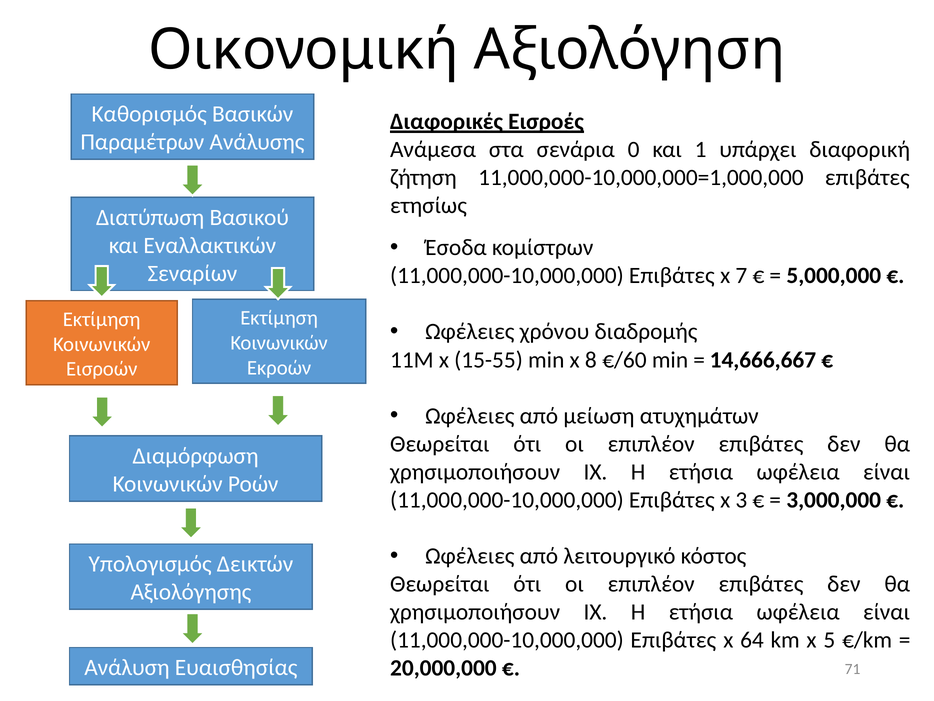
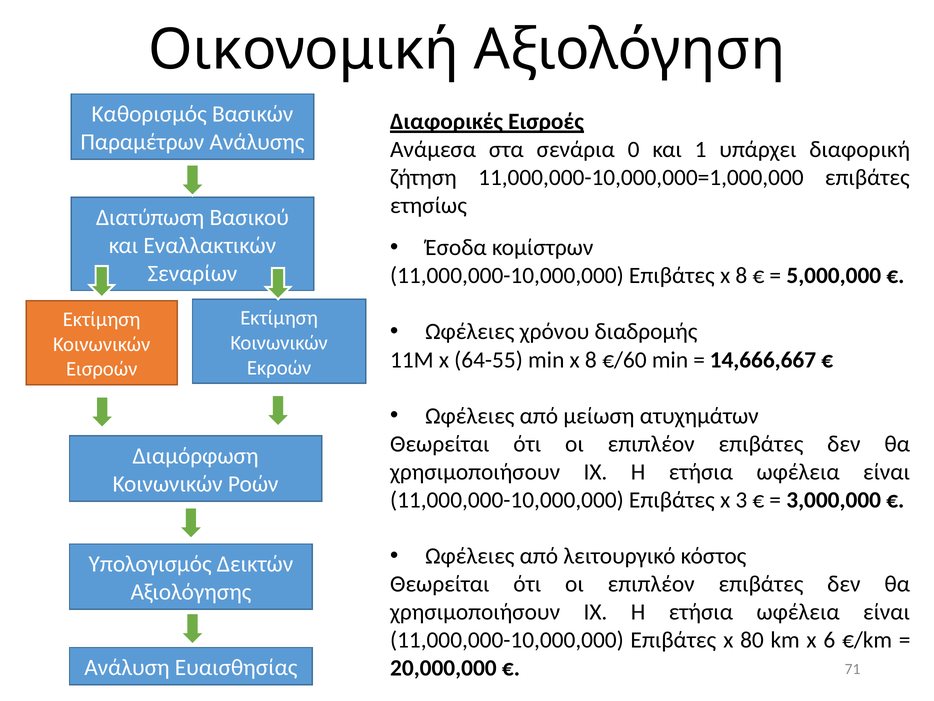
Επιβάτες x 7: 7 -> 8 (741, 276)
15-55: 15-55 -> 64-55 (489, 360)
64: 64 -> 80 (752, 640)
5: 5 -> 6 (829, 640)
